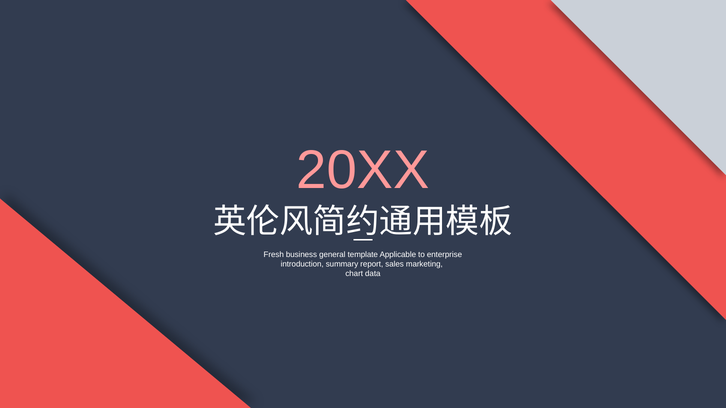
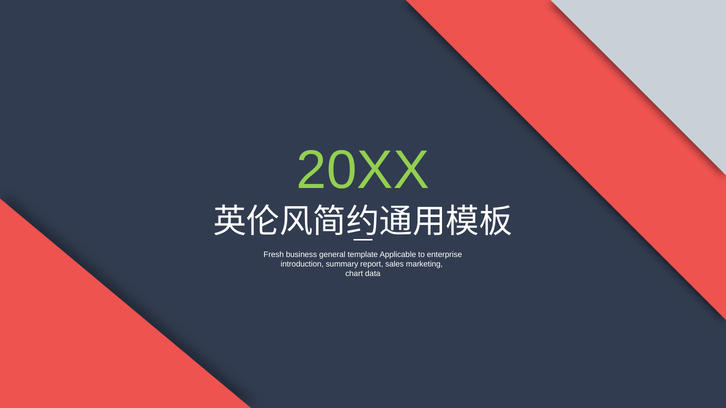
20XX colour: pink -> light green (363, 171)
